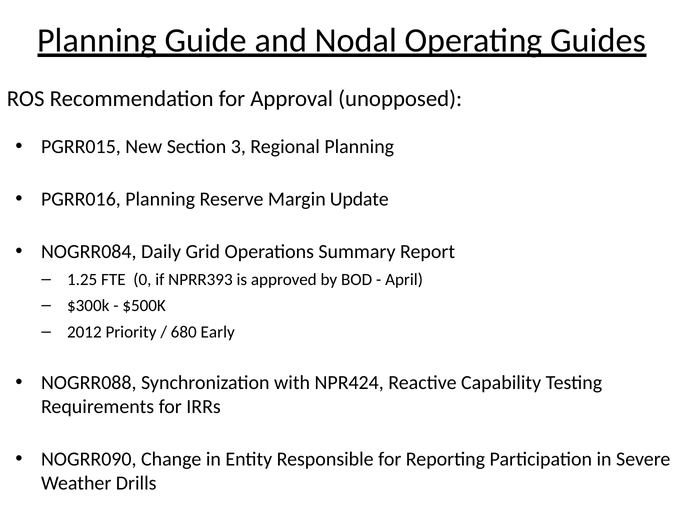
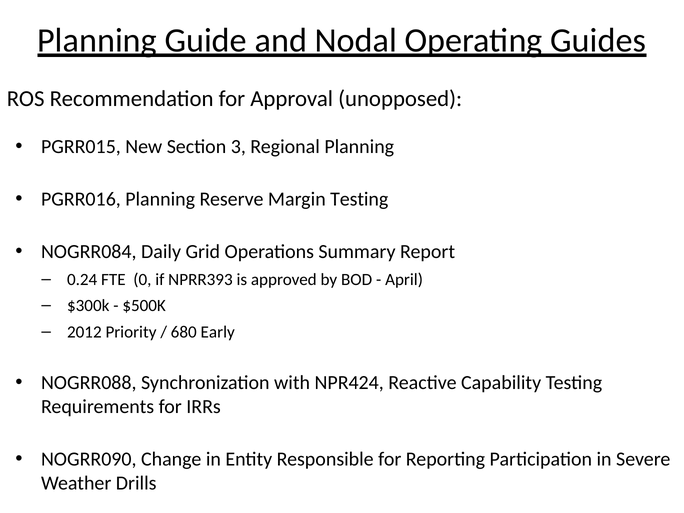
Margin Update: Update -> Testing (359, 199)
1.25: 1.25 -> 0.24 (82, 279)
